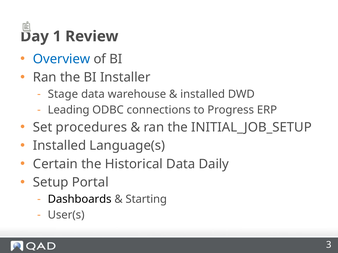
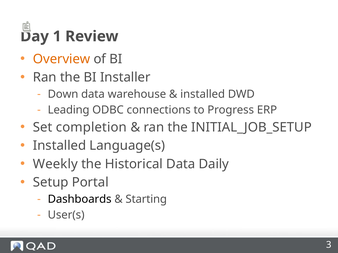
Overview colour: blue -> orange (62, 59)
Stage: Stage -> Down (63, 94)
procedures: procedures -> completion (91, 128)
Certain: Certain -> Weekly (55, 164)
